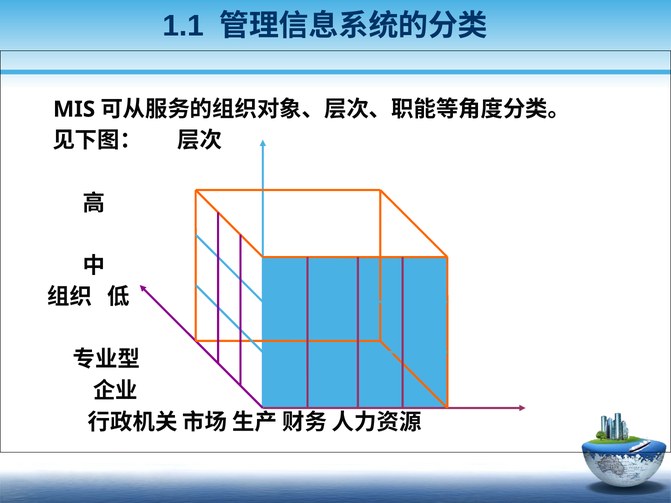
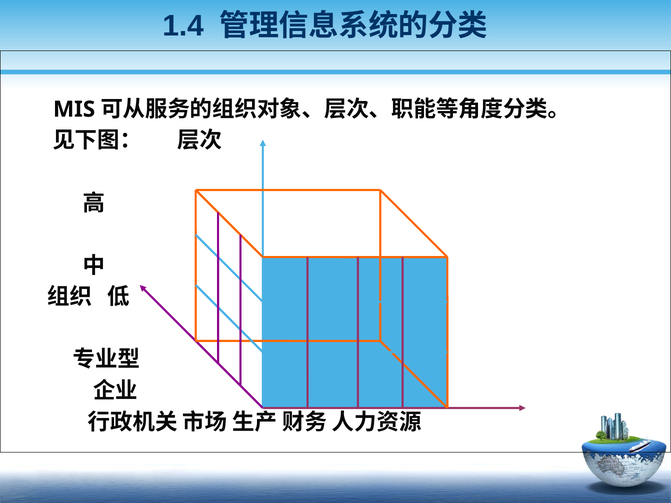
1.1: 1.1 -> 1.4 (183, 26)
